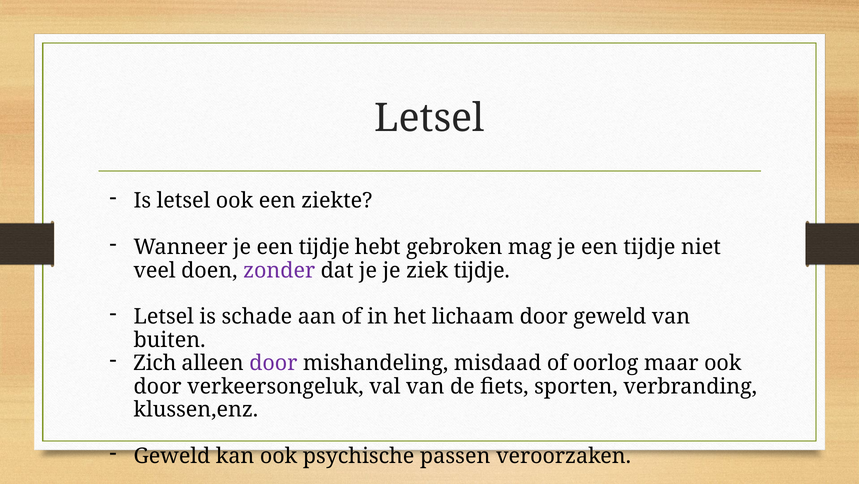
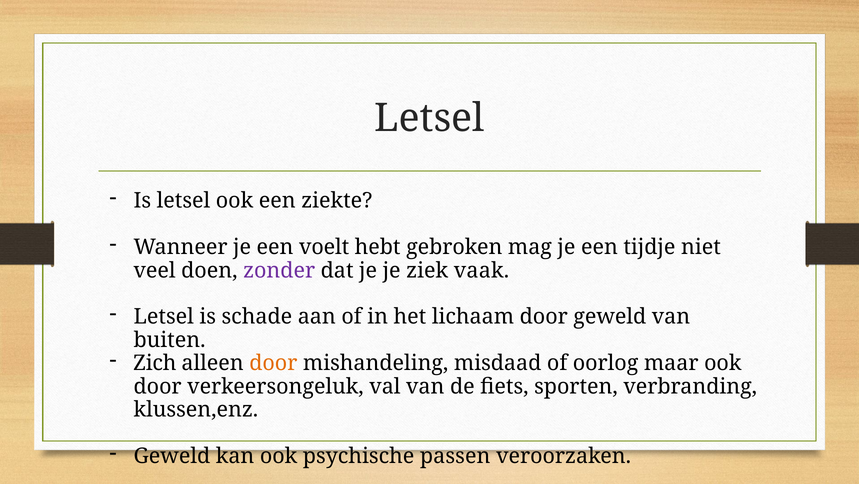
Wanneer je een tijdje: tijdje -> voelt (324, 247)
ziek tijdje: tijdje -> vaak (482, 270)
door colour: purple -> orange (273, 363)
